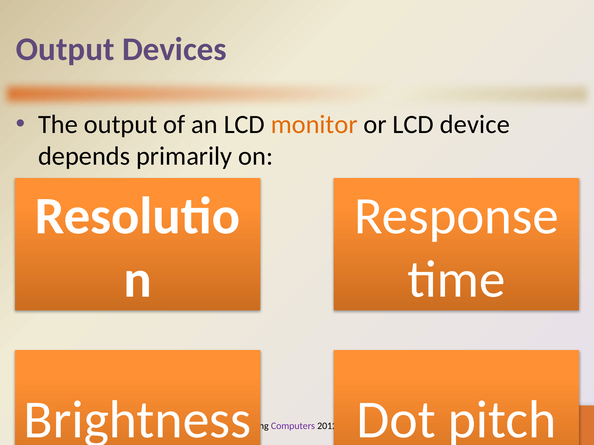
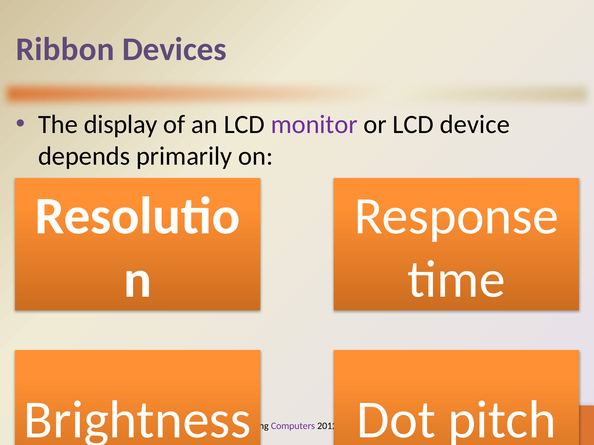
Output: Output -> Ribbon (65, 49)
The output: output -> display (121, 125)
monitor colour: orange -> purple (314, 125)
